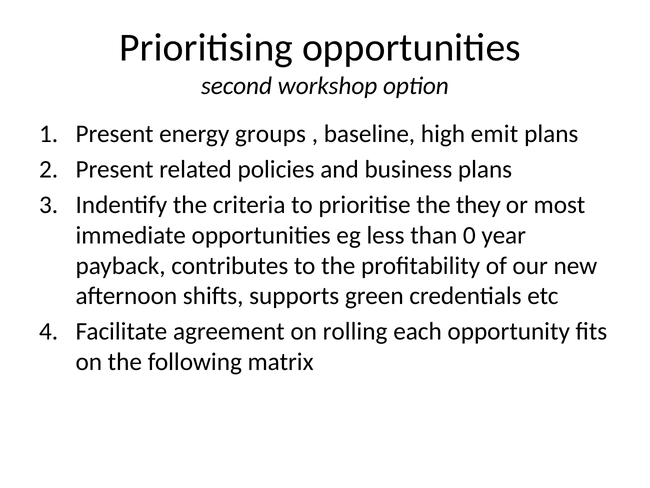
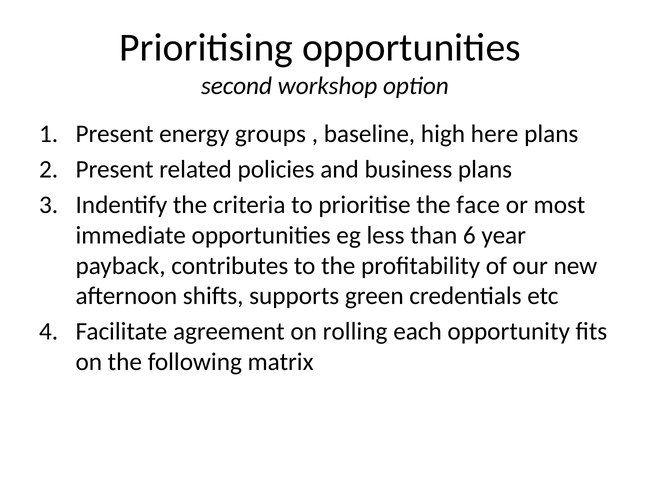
emit: emit -> here (495, 134)
they: they -> face (478, 205)
0: 0 -> 6 (469, 235)
